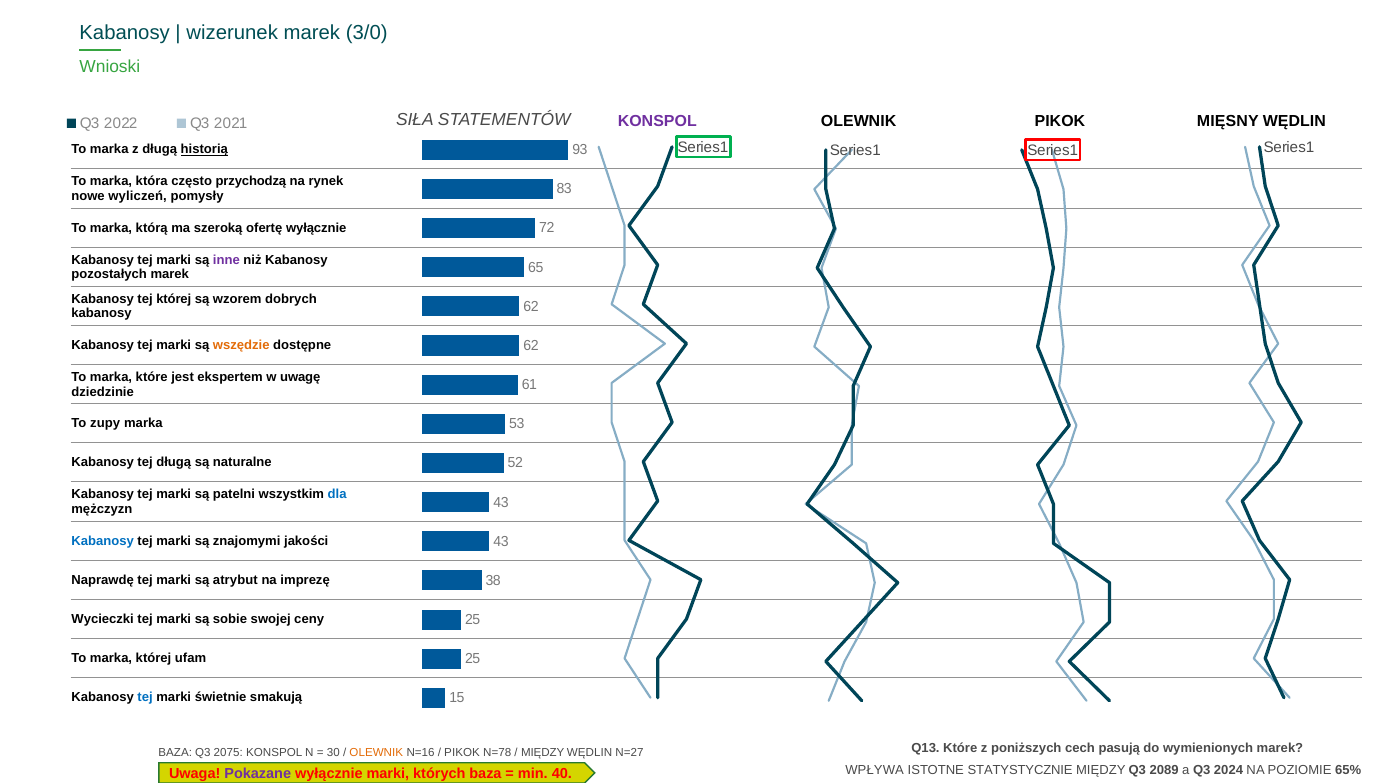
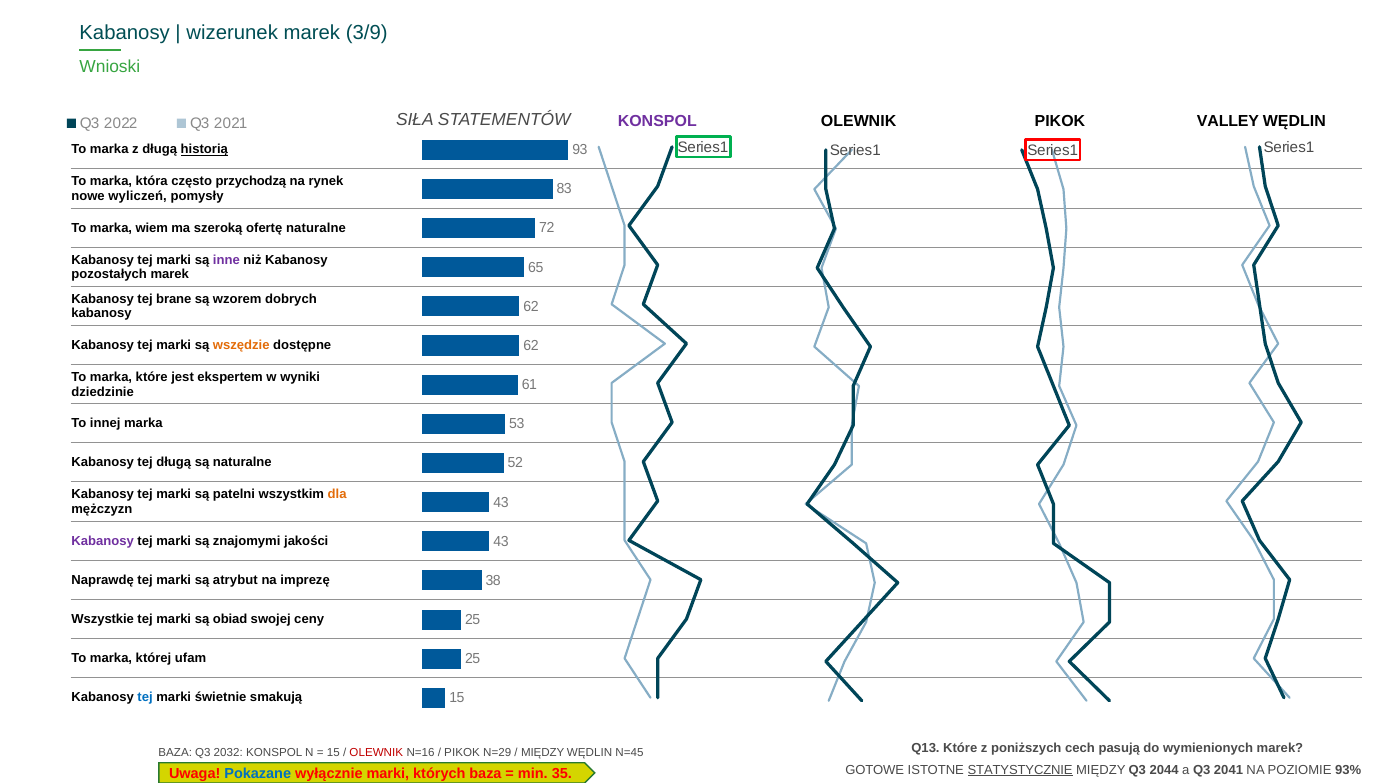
3/0: 3/0 -> 3/9 (367, 32)
MIĘSNY: MIĘSNY -> VALLEY (1228, 121)
którą: którą -> wiem (152, 228)
ofertę wyłącznie: wyłącznie -> naturalne (316, 228)
tej której: której -> brane (174, 299)
uwagę: uwagę -> wyniki (300, 377)
zupy: zupy -> innej (105, 424)
dla colour: blue -> orange (337, 495)
Kabanosy colour: blue -> purple (103, 541)
Wycieczki: Wycieczki -> Wszystkie (103, 620)
sobie: sobie -> obiad (230, 620)
2075: 2075 -> 2032 (228, 753)
30: 30 -> 15 (333, 753)
OLEWNIK colour: orange -> red (376, 753)
N=78: N=78 -> N=29 (497, 753)
N=27: N=27 -> N=45 (629, 753)
WPŁYWA: WPŁYWA -> GOTOWE (875, 771)
STATYSTYCZNIE underline: none -> present (1020, 771)
2089: 2089 -> 2044 (1164, 771)
2024: 2024 -> 2041 (1229, 771)
65%: 65% -> 93% (1348, 771)
Pokazane colour: purple -> blue (258, 774)
40: 40 -> 35 (562, 774)
